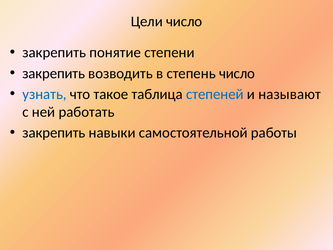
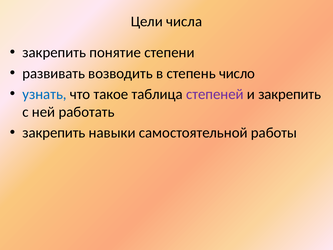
Цели число: число -> числа (184, 22)
закрепить: закрепить -> развивать (54, 73)
степеней colour: blue -> purple (215, 94)
и называют: называют -> закрепить (290, 94)
